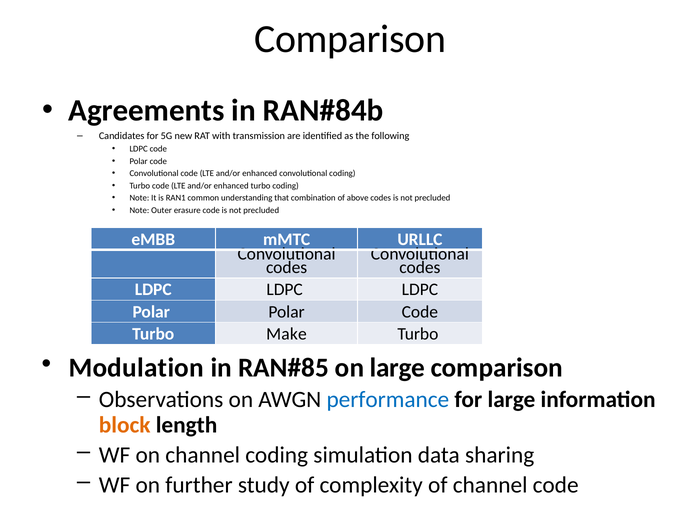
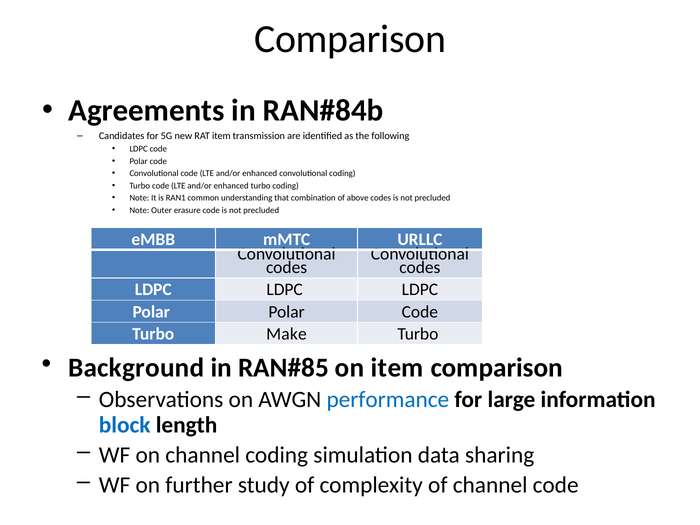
RAT with: with -> item (221, 136)
Modulation: Modulation -> Background (136, 368)
on large: large -> item (397, 368)
block colour: orange -> blue (125, 425)
